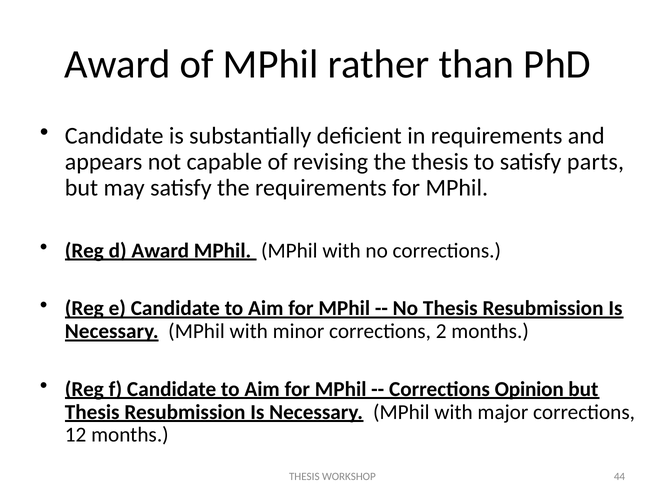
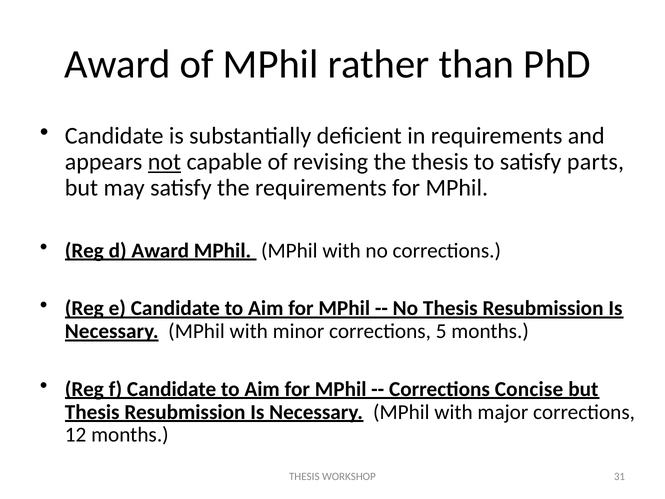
not underline: none -> present (164, 162)
2: 2 -> 5 (441, 331)
Opinion: Opinion -> Concise (529, 389)
44: 44 -> 31 (619, 476)
